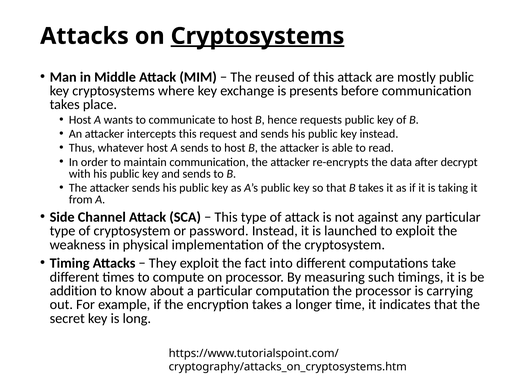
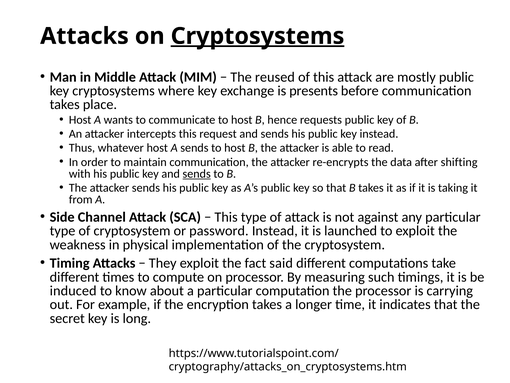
decrypt: decrypt -> shifting (459, 162)
sends underline: none -> present (197, 174)
into: into -> said (281, 263)
addition: addition -> induced (73, 290)
